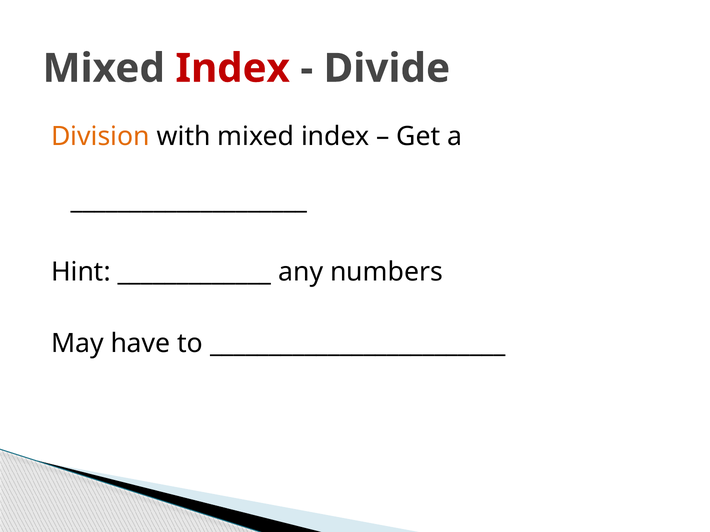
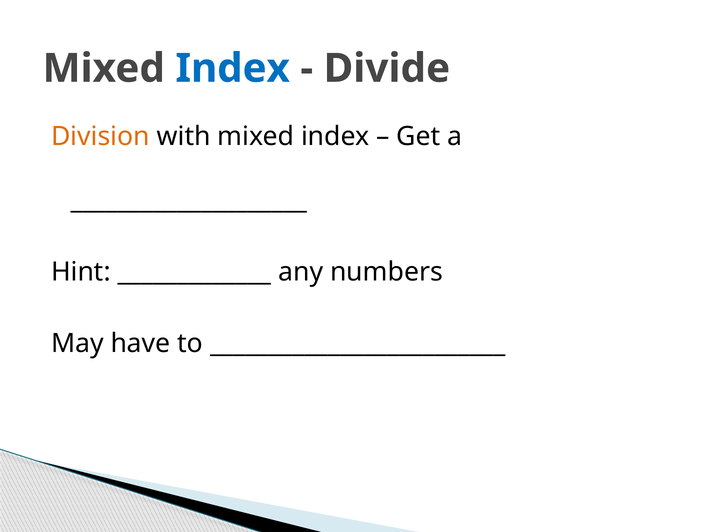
Index colour: red -> blue (233, 69)
